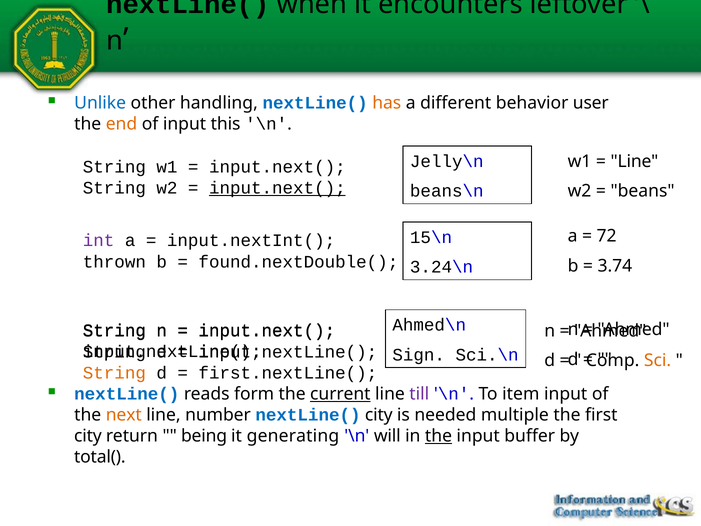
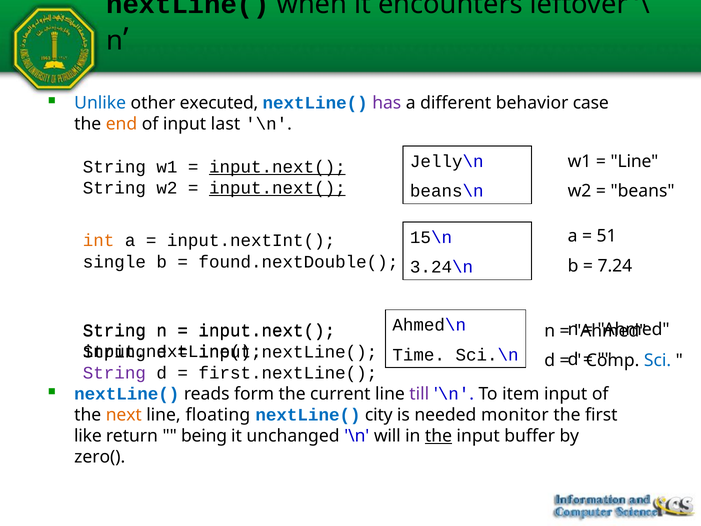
handling: handling -> executed (219, 103)
has colour: orange -> purple (387, 103)
user: user -> case (591, 103)
this: this -> last (225, 124)
input.next( underline: none -> present (277, 167)
72: 72 -> 51 (607, 236)
int colour: purple -> orange (99, 241)
thrown: thrown -> single (114, 262)
3.74: 3.74 -> 7.24 (615, 266)
Sign: Sign -> Time (419, 355)
Sci colour: orange -> blue (658, 360)
String colour: orange -> purple (114, 373)
current underline: present -> none (340, 394)
number: number -> floating (218, 415)
multiple: multiple -> monitor (515, 415)
city: city -> like (88, 436)
generating: generating -> unchanged (293, 436)
total(: total( -> zero( (100, 457)
